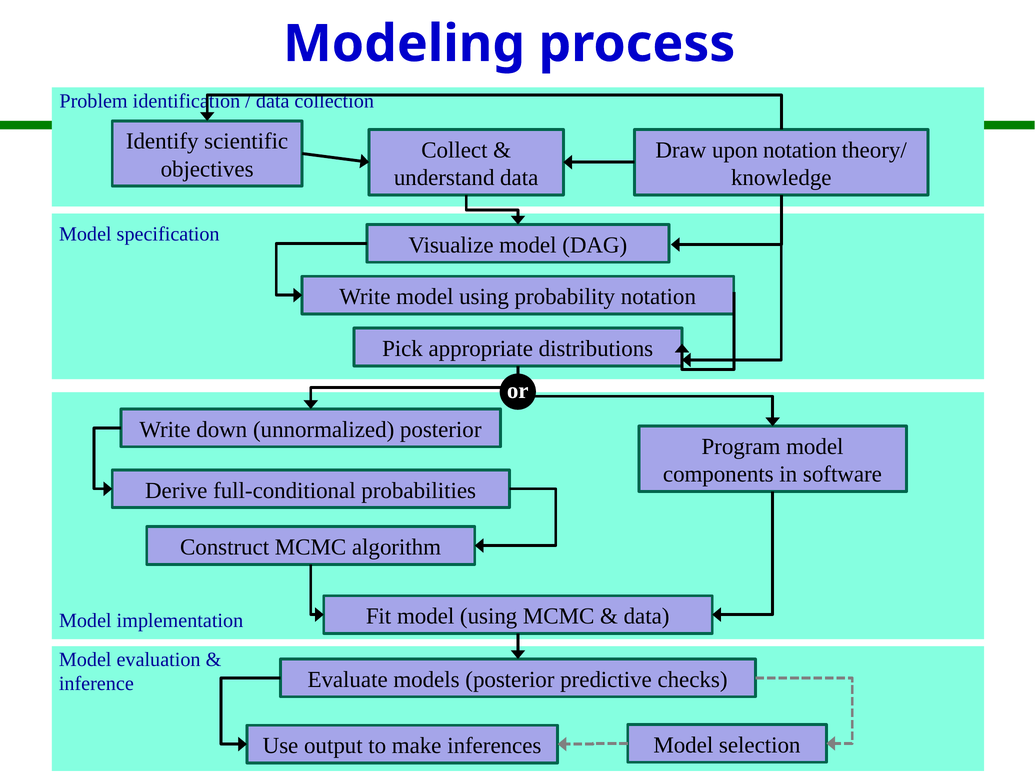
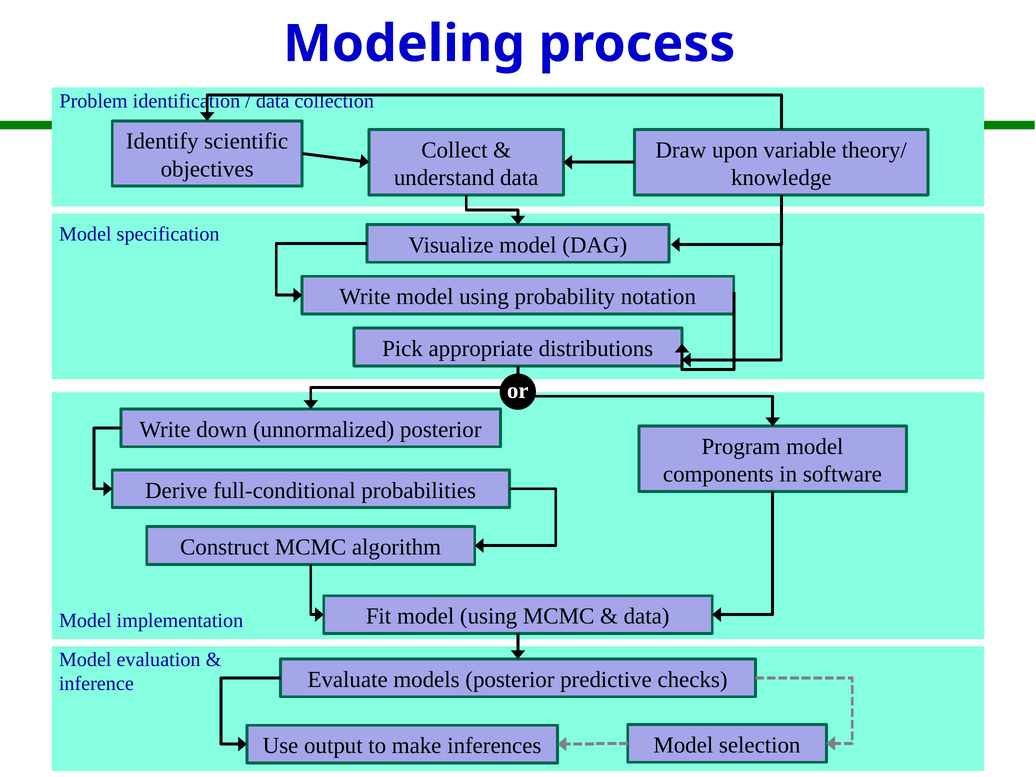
upon notation: notation -> variable (800, 150)
